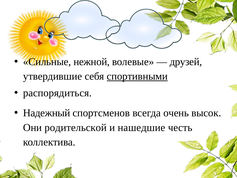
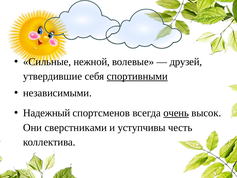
распорядиться: распорядиться -> независимыми (57, 93)
очень underline: none -> present (176, 113)
родительской: родительской -> сверстниками (76, 127)
нашедшие: нашедшие -> уступчивы (142, 127)
